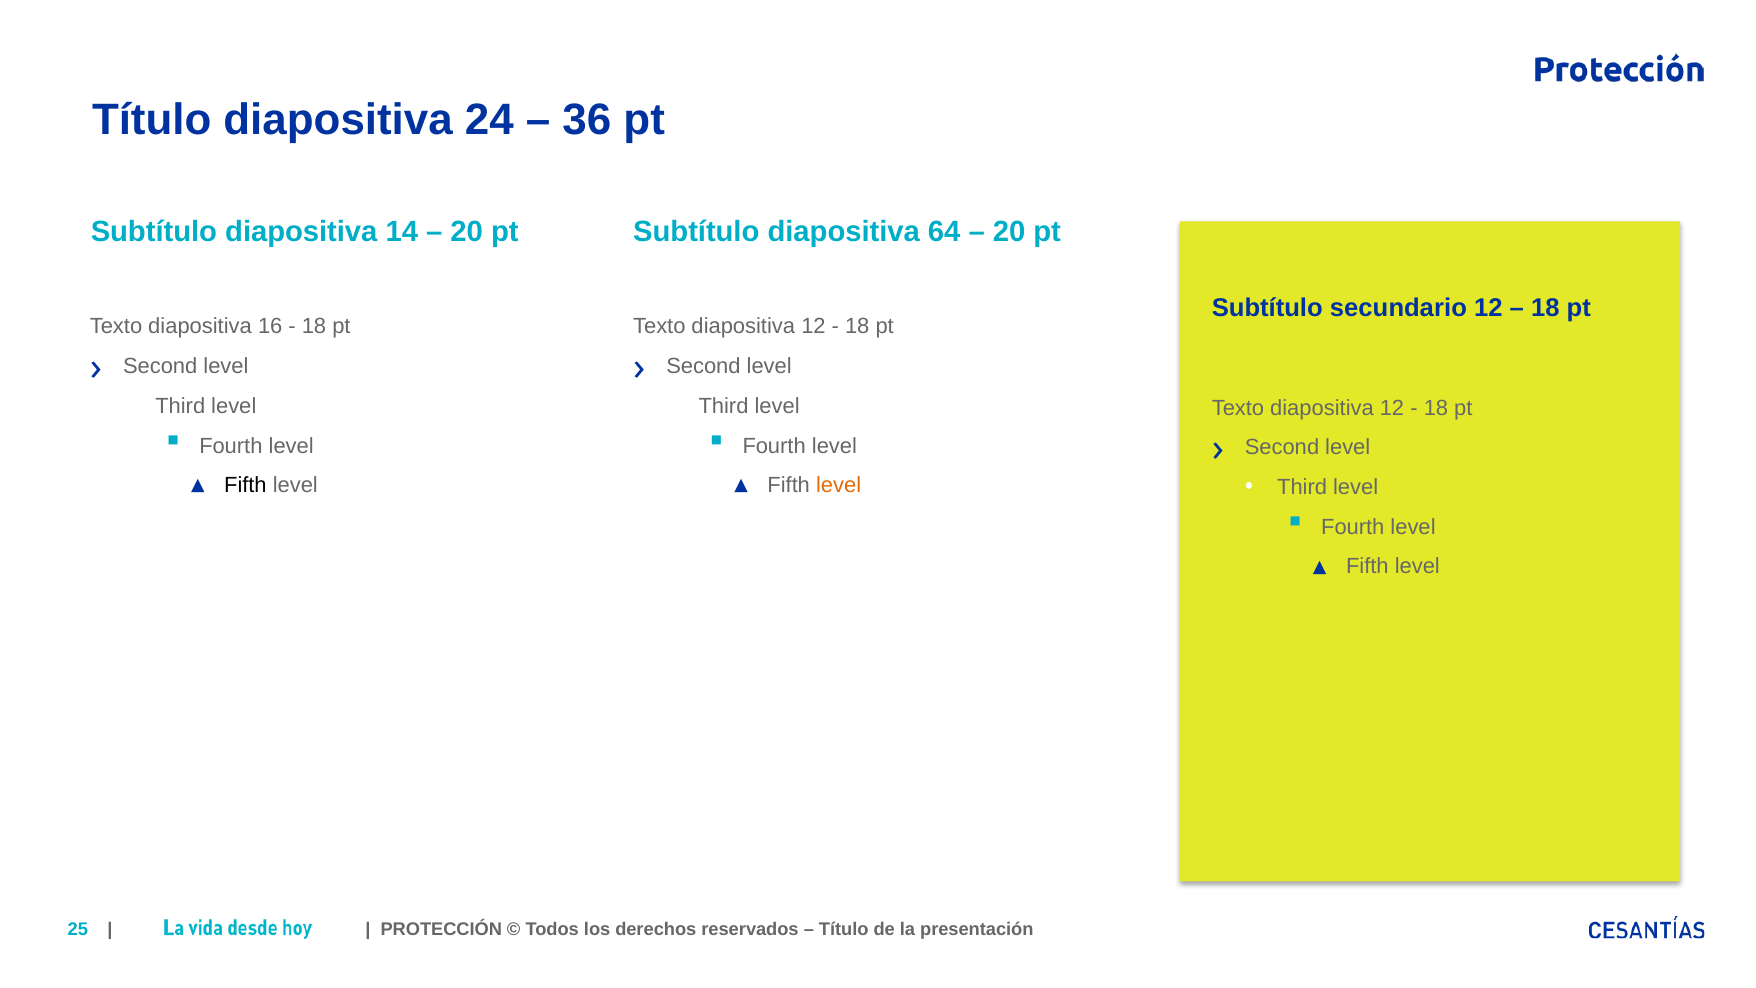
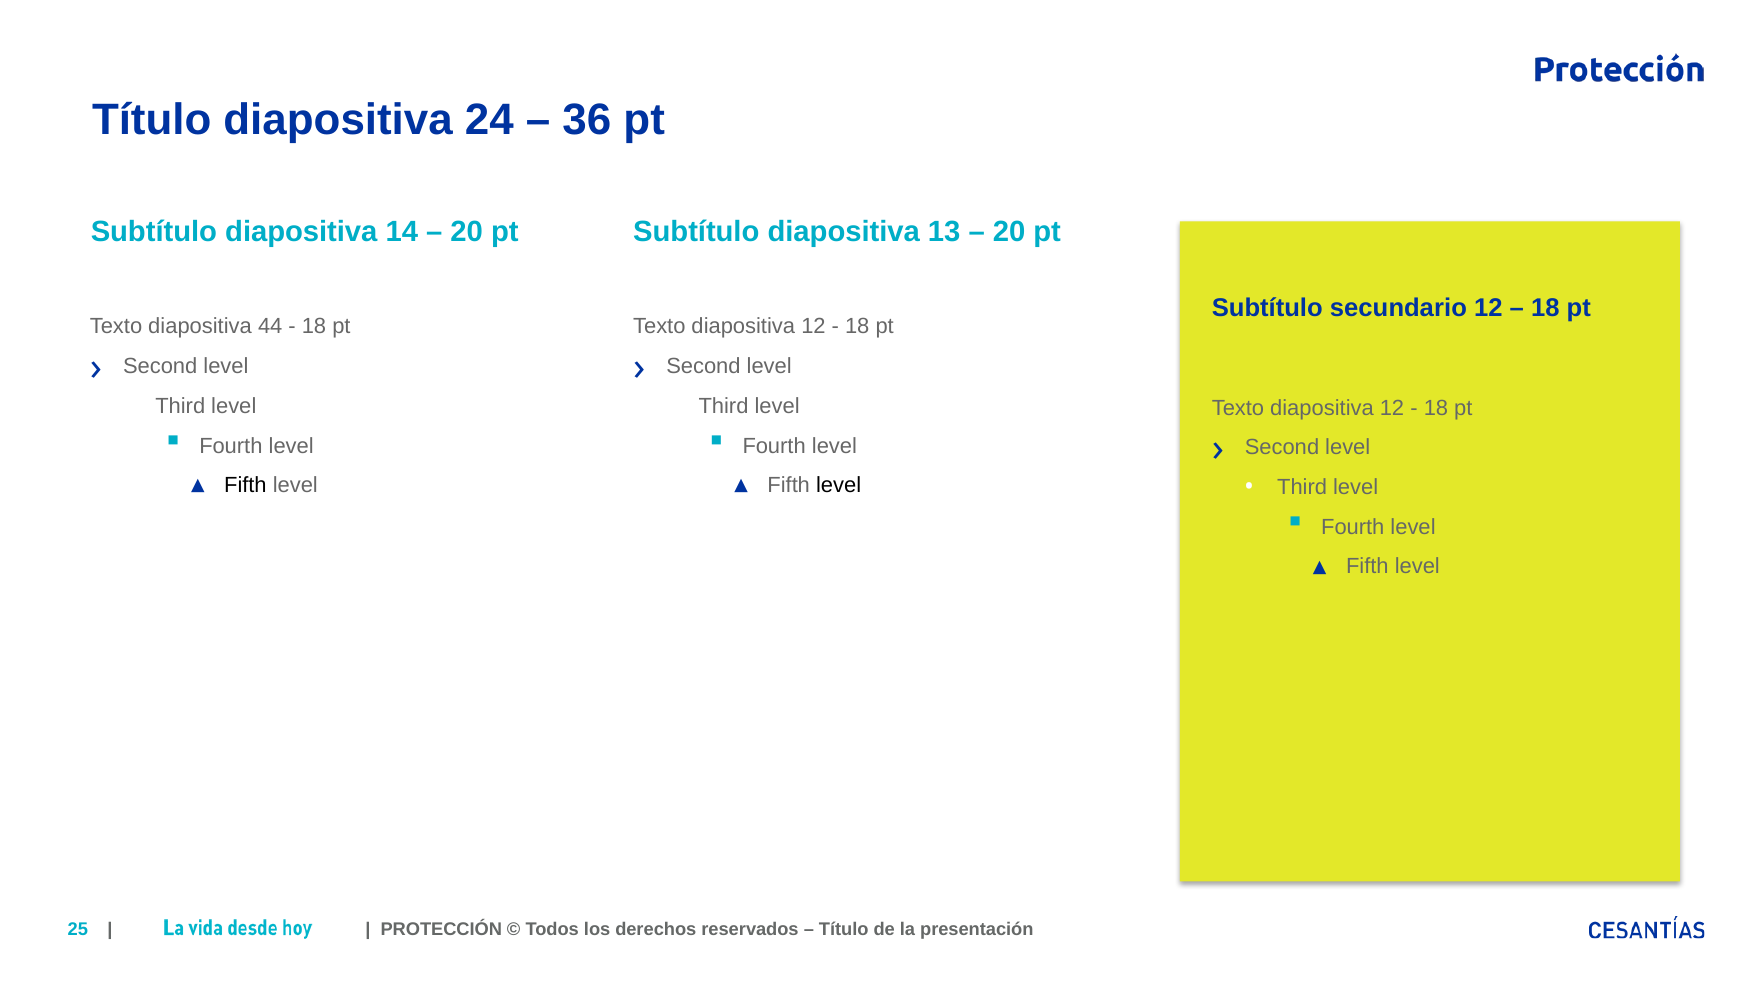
64: 64 -> 13 (944, 232)
16: 16 -> 44 (270, 327)
level colour: orange -> black (839, 486)
